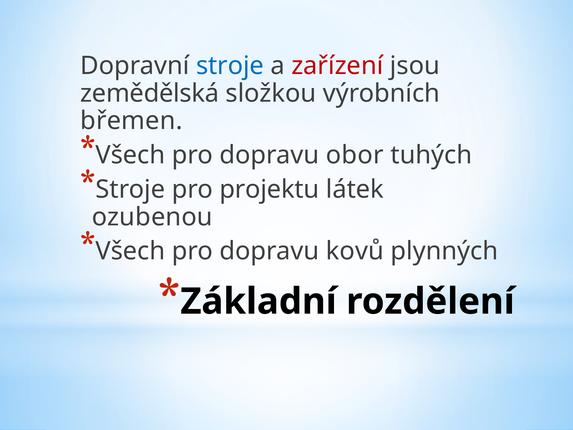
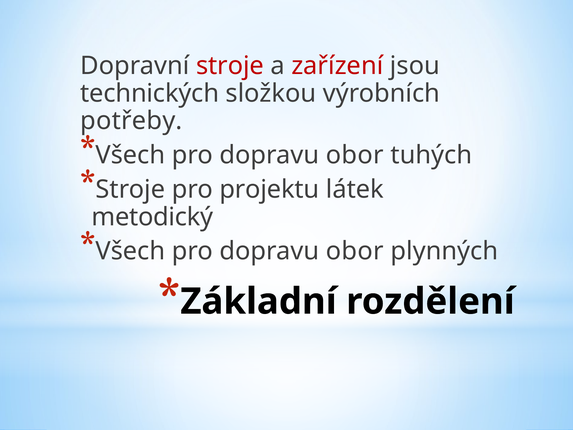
stroje colour: blue -> red (230, 66)
zemědělská: zemědělská -> technických (150, 93)
břemen: břemen -> potřeby (131, 121)
ozubenou: ozubenou -> metodický (152, 217)
kovů: kovů -> obor (355, 251)
